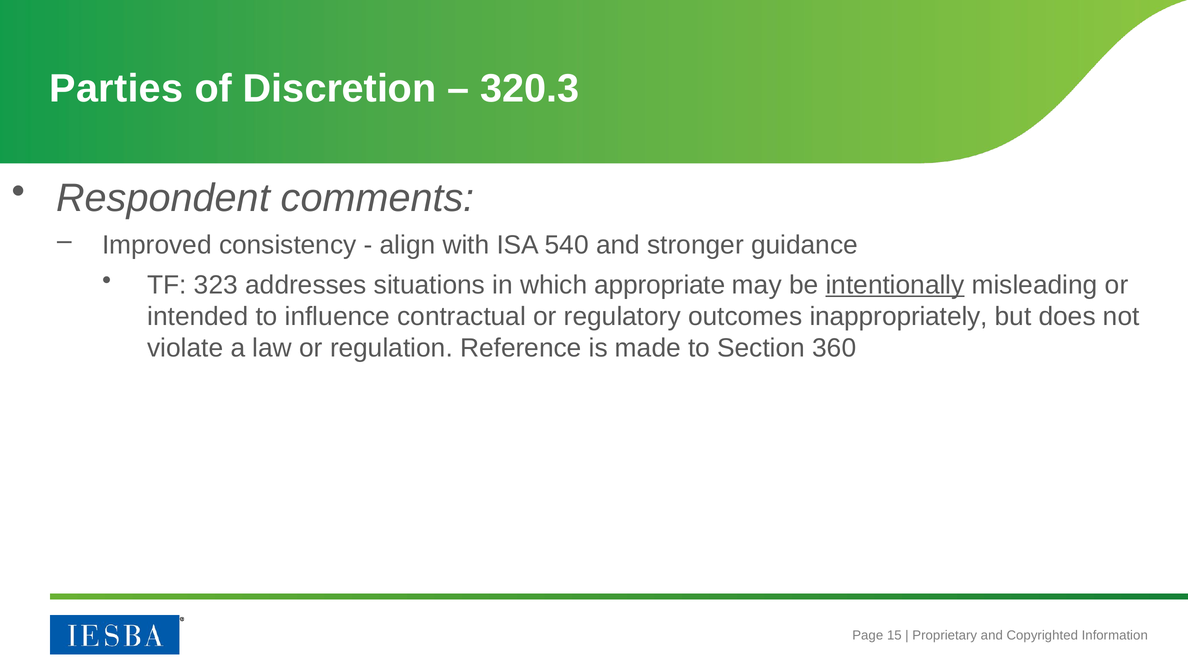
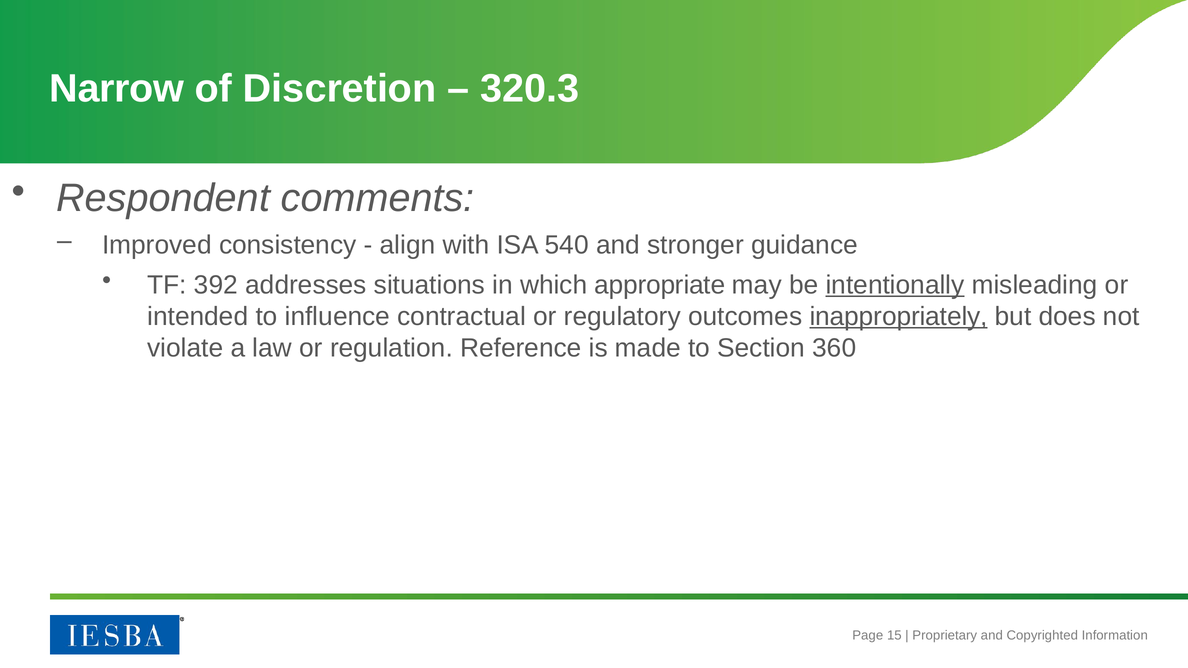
Parties: Parties -> Narrow (117, 89)
323: 323 -> 392 (216, 285)
inappropriately underline: none -> present (899, 317)
